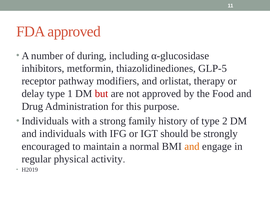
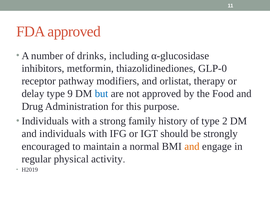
during: during -> drinks (92, 56)
GLP-5: GLP-5 -> GLP-0 (213, 68)
1: 1 -> 9 (70, 93)
but colour: red -> blue (102, 93)
